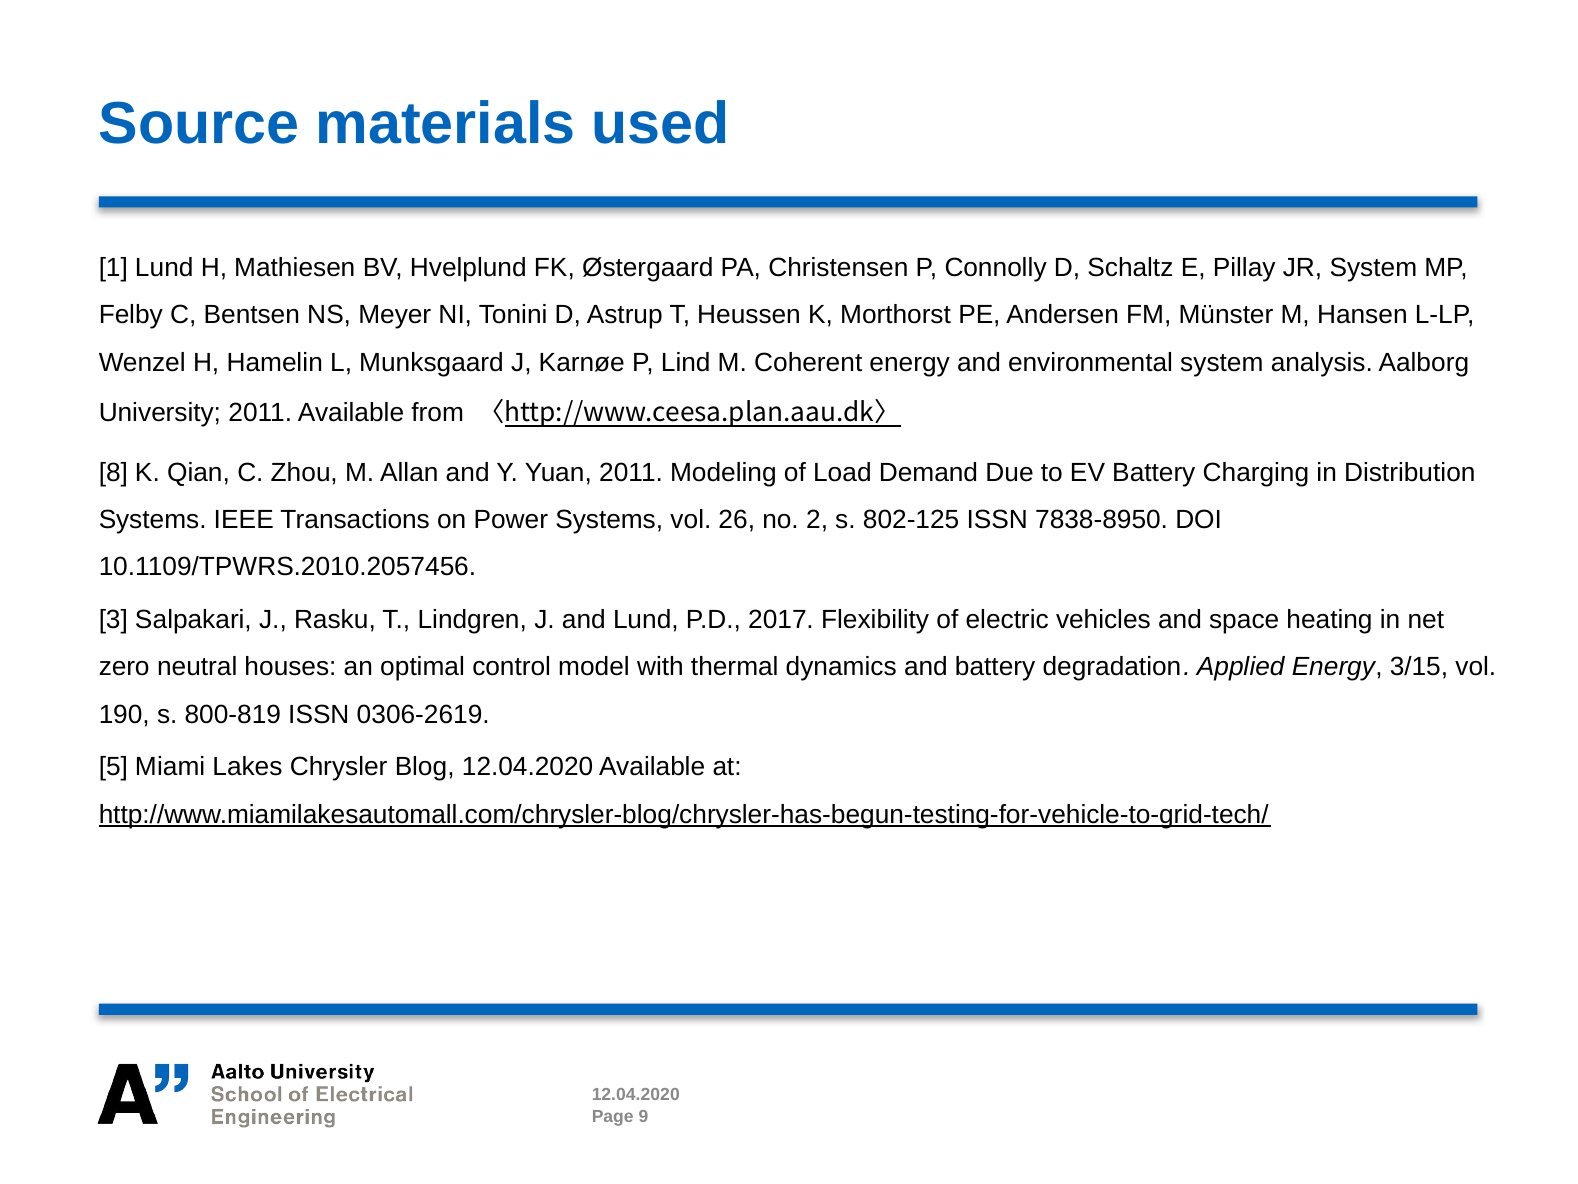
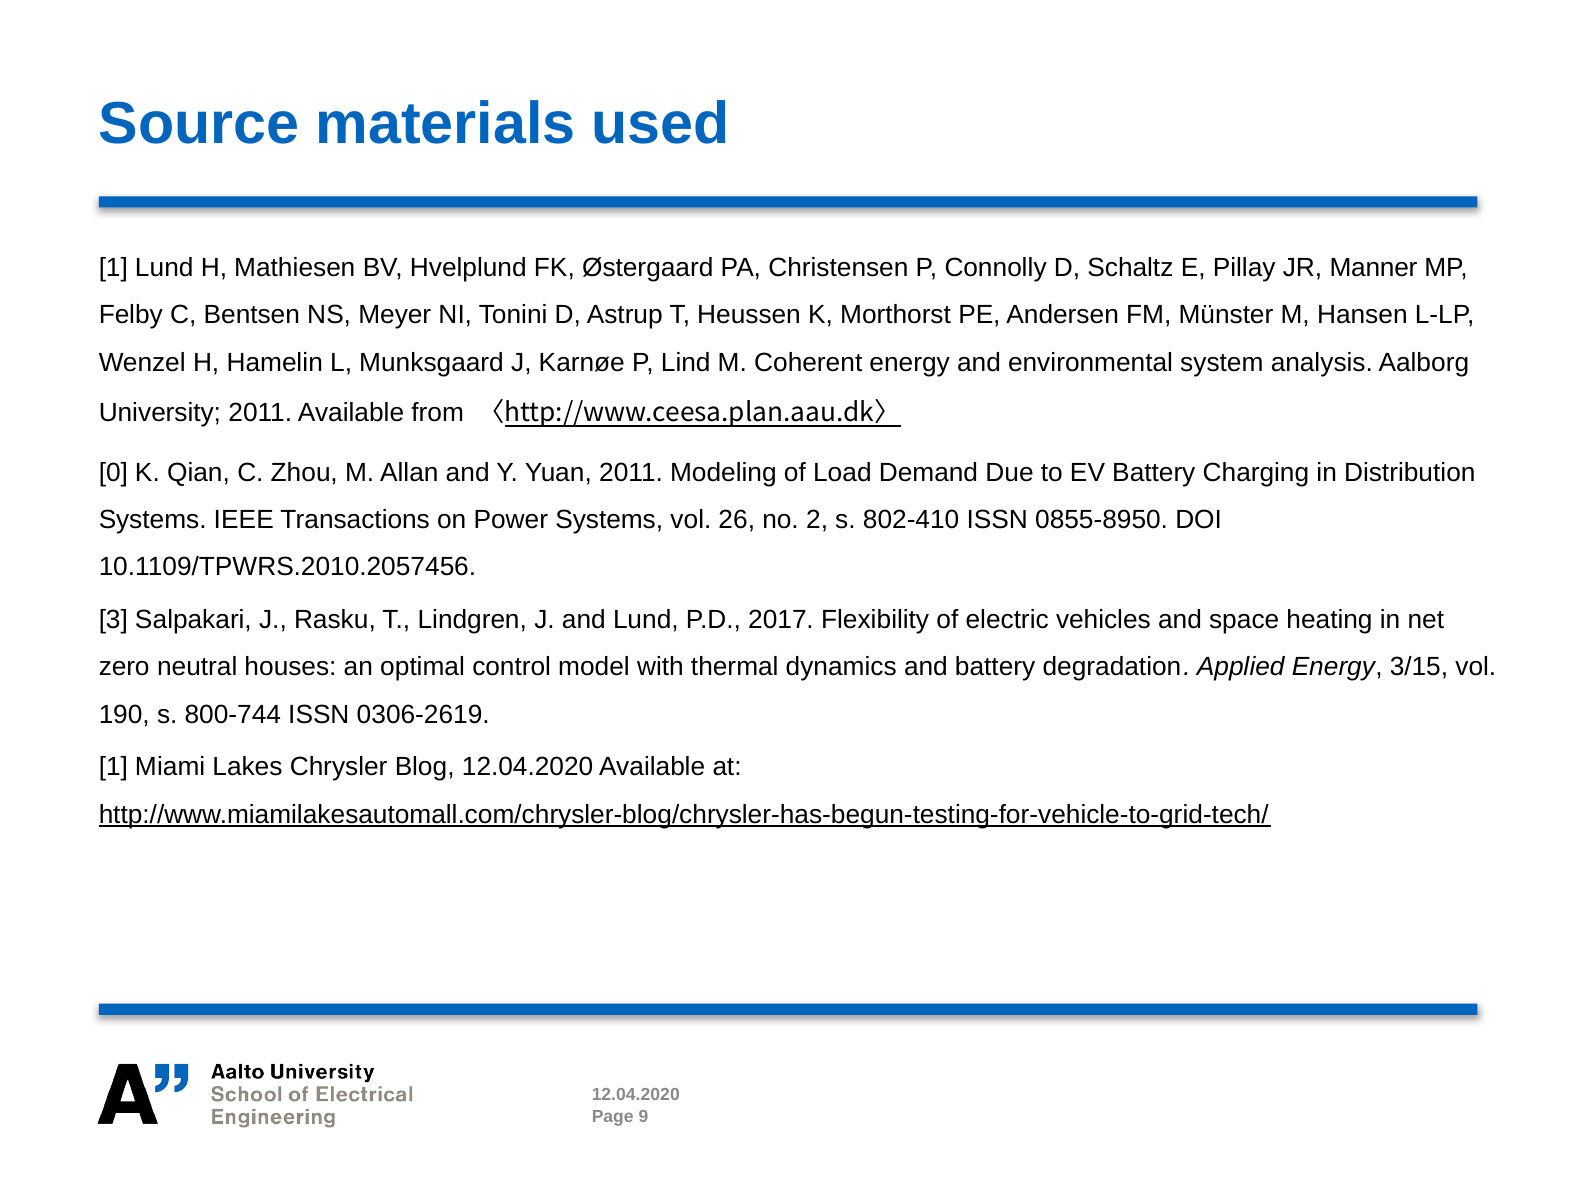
JR System: System -> Manner (1373, 268)
8: 8 -> 0 (113, 472)
802-125: 802-125 -> 802-410 (911, 520)
7838-8950: 7838-8950 -> 0855-8950 (1102, 520)
800-819: 800-819 -> 800-744 (233, 714)
5: 5 -> 1 (113, 767)
